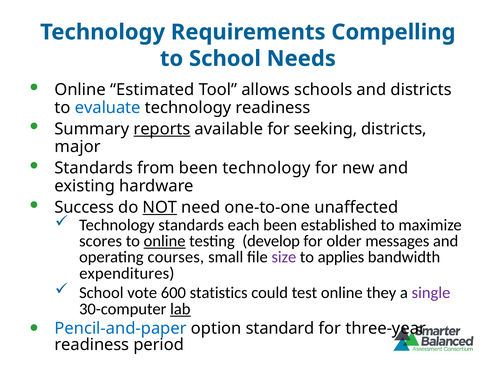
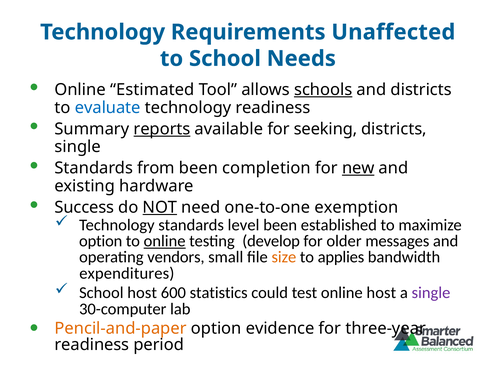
Compelling: Compelling -> Unaffected (393, 32)
schools underline: none -> present (323, 90)
major: major -> single (78, 147)
been technology: technology -> completion (267, 168)
new underline: none -> present (358, 168)
unaffected: unaffected -> exemption (356, 207)
each: each -> level (244, 225)
scores: scores -> option (101, 241)
courses: courses -> vendors (176, 257)
size colour: purple -> orange (284, 257)
School vote: vote -> host (142, 293)
online they: they -> host (381, 293)
lab underline: present -> none (180, 309)
Pencil-and-paper colour: blue -> orange (121, 329)
standard: standard -> evidence (280, 329)
